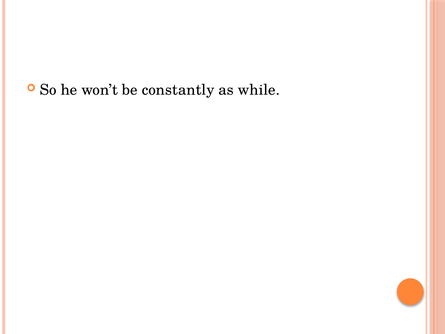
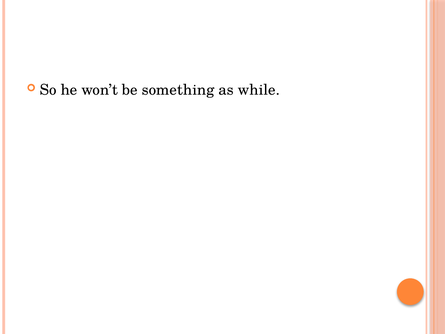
constantly: constantly -> something (178, 90)
